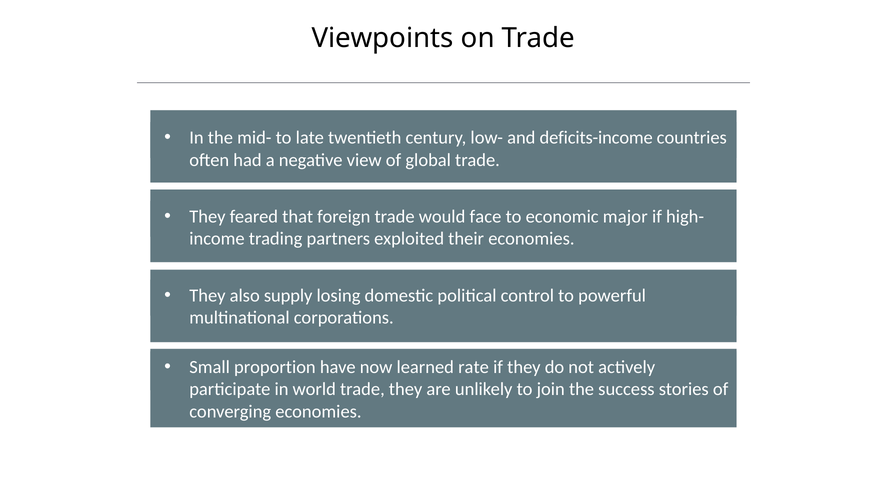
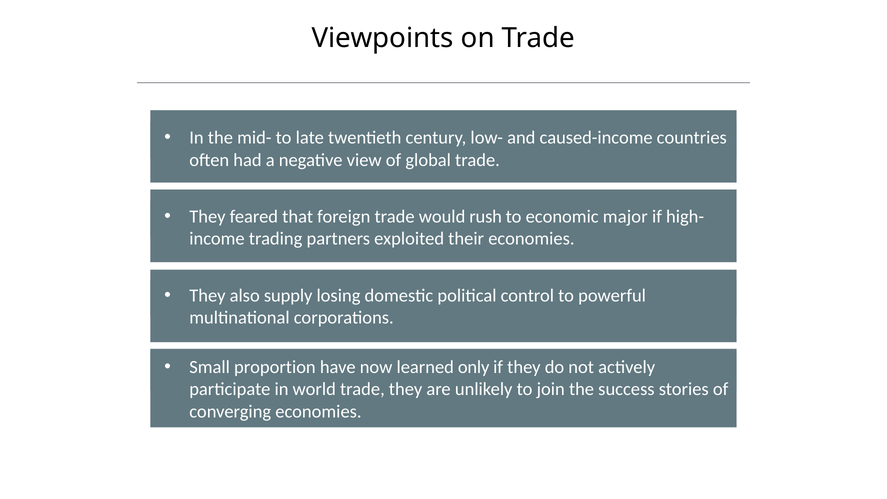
deficits-income: deficits-income -> caused-income (596, 138)
face: face -> rush (486, 217)
rate: rate -> only (474, 367)
